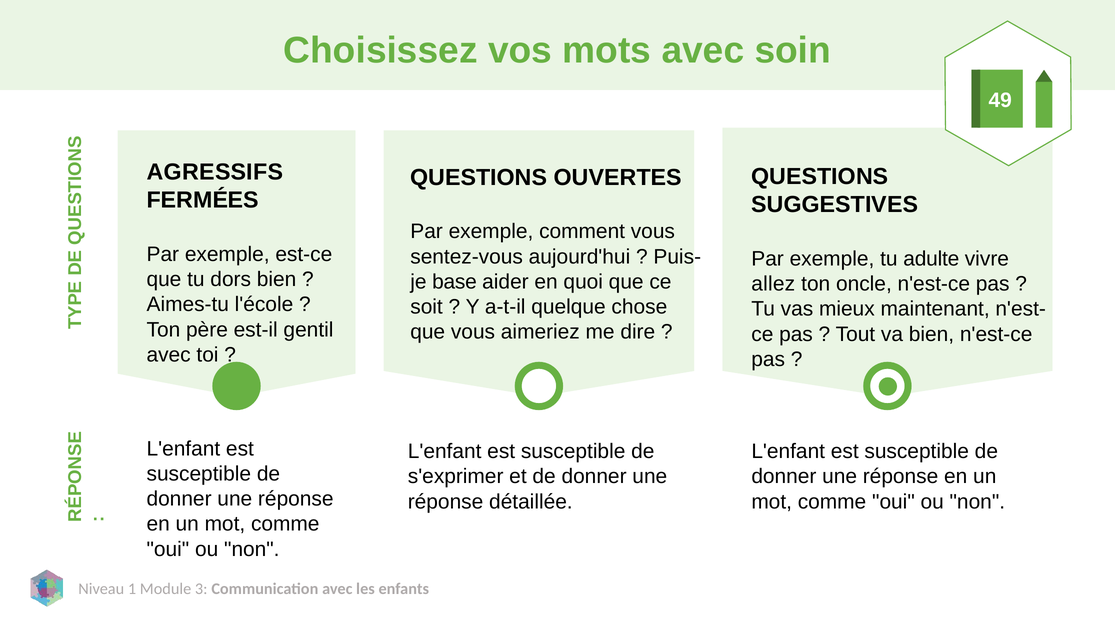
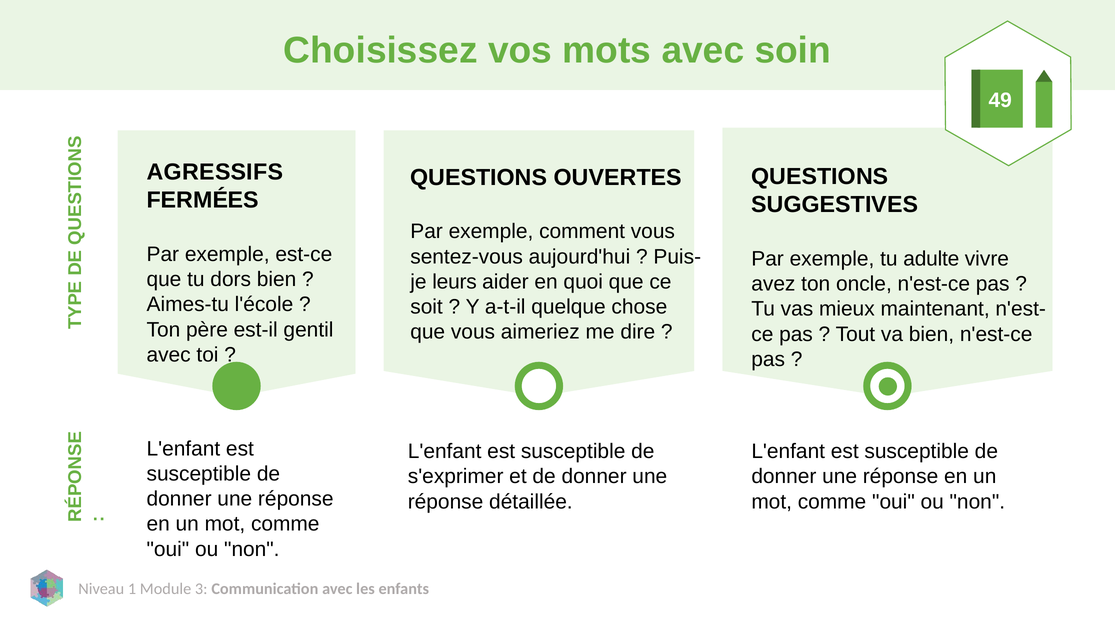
base: base -> leurs (455, 282)
allez: allez -> avez (773, 284)
